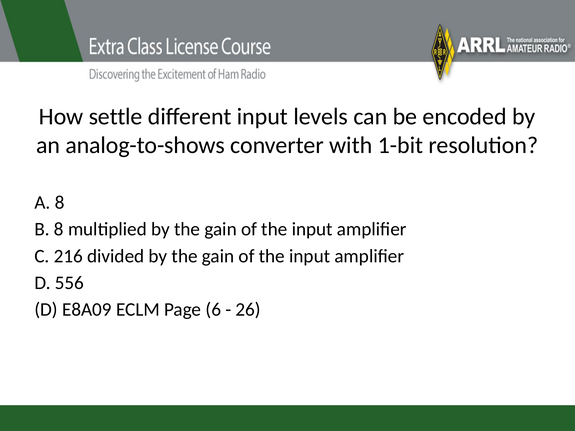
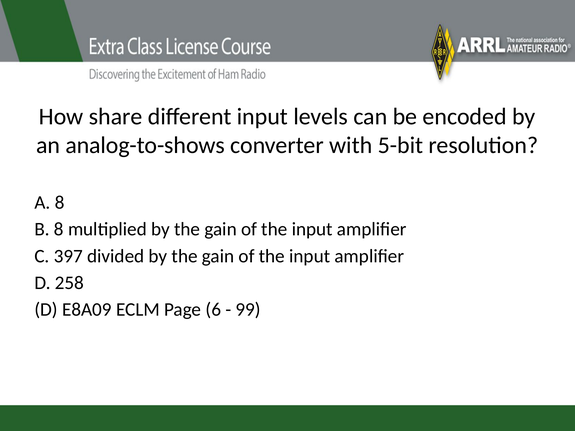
settle: settle -> share (116, 117)
1-bit: 1-bit -> 5-bit (400, 145)
216: 216 -> 397 (68, 256)
556: 556 -> 258 (69, 283)
26: 26 -> 99 (248, 310)
